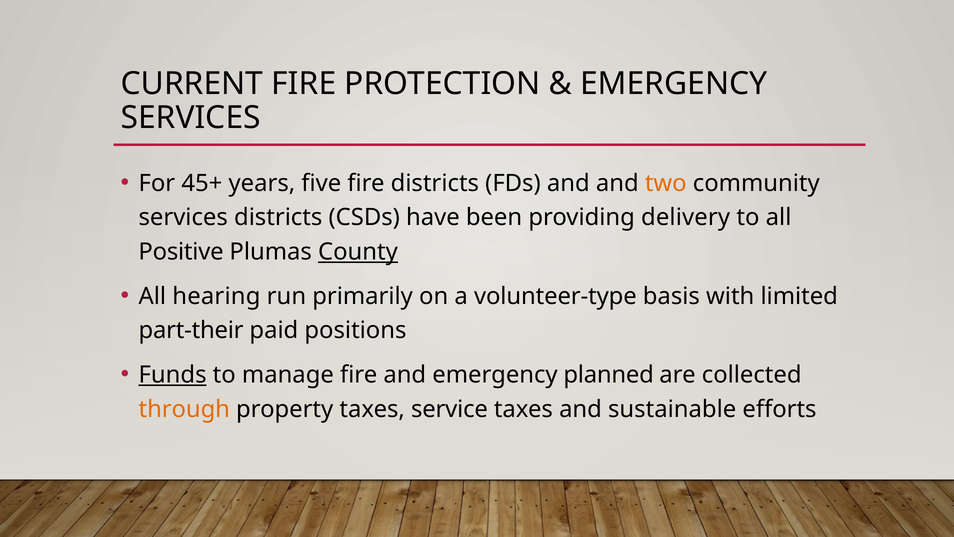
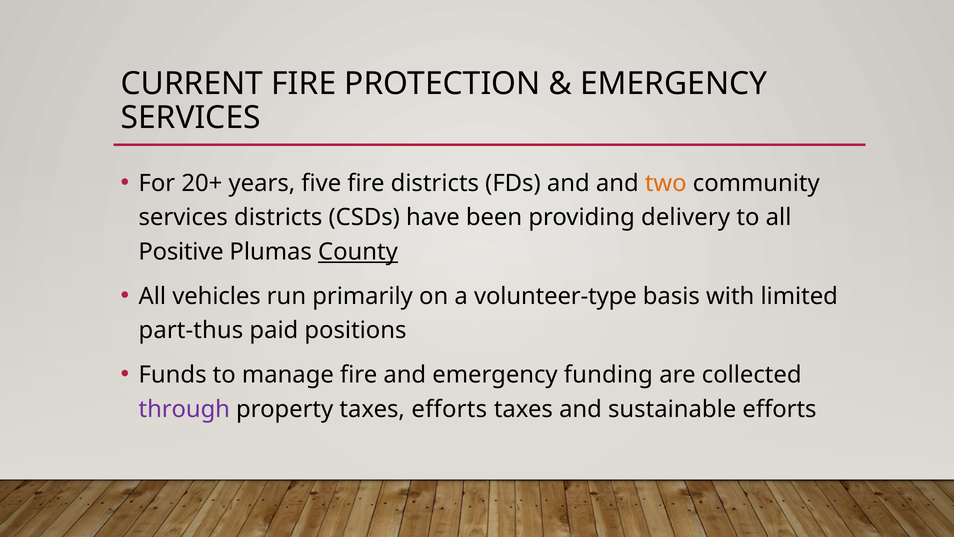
45+: 45+ -> 20+ (202, 183)
hearing: hearing -> vehicles (217, 296)
part-their: part-their -> part-thus (191, 330)
Funds underline: present -> none (173, 375)
planned: planned -> funding (608, 375)
through colour: orange -> purple (184, 409)
taxes service: service -> efforts (449, 409)
